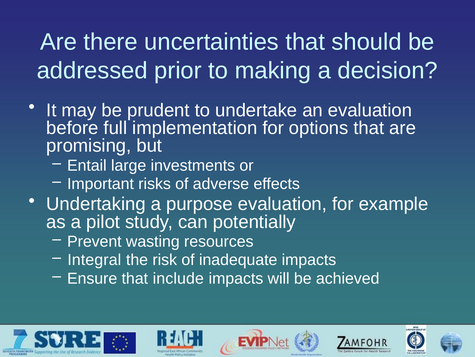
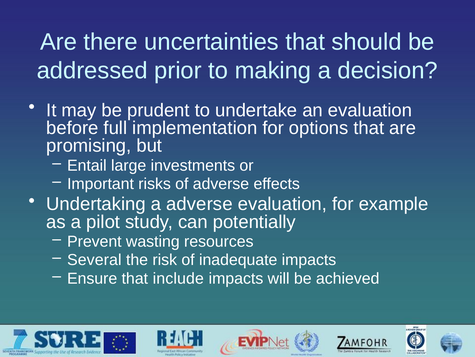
a purpose: purpose -> adverse (199, 204)
Integral: Integral -> Several (94, 260)
